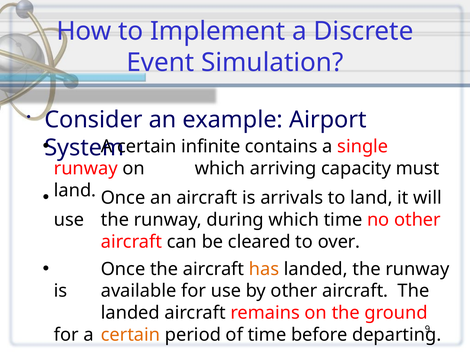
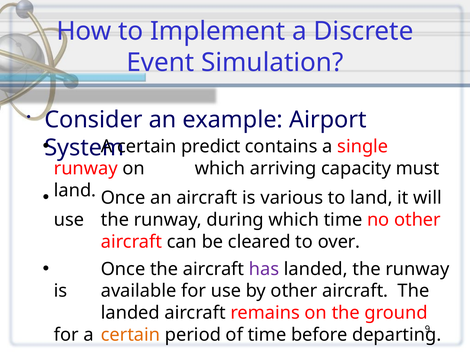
infinite: infinite -> predict (211, 147)
arrivals: arrivals -> various (292, 198)
has colour: orange -> purple (264, 269)
